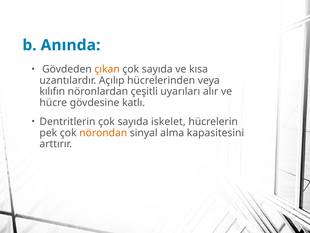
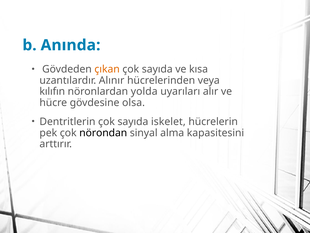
Açılıp: Açılıp -> Alınır (112, 80)
çeşitli: çeşitli -> yolda (144, 91)
katlı: katlı -> olsa (134, 103)
nörondan colour: orange -> black (103, 133)
